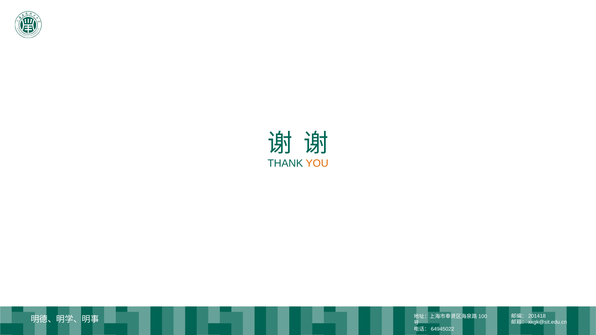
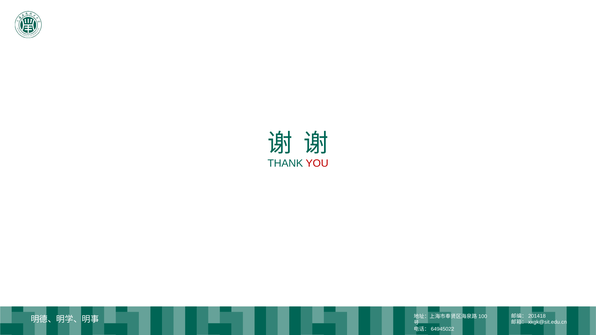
YOU colour: orange -> red (317, 164)
